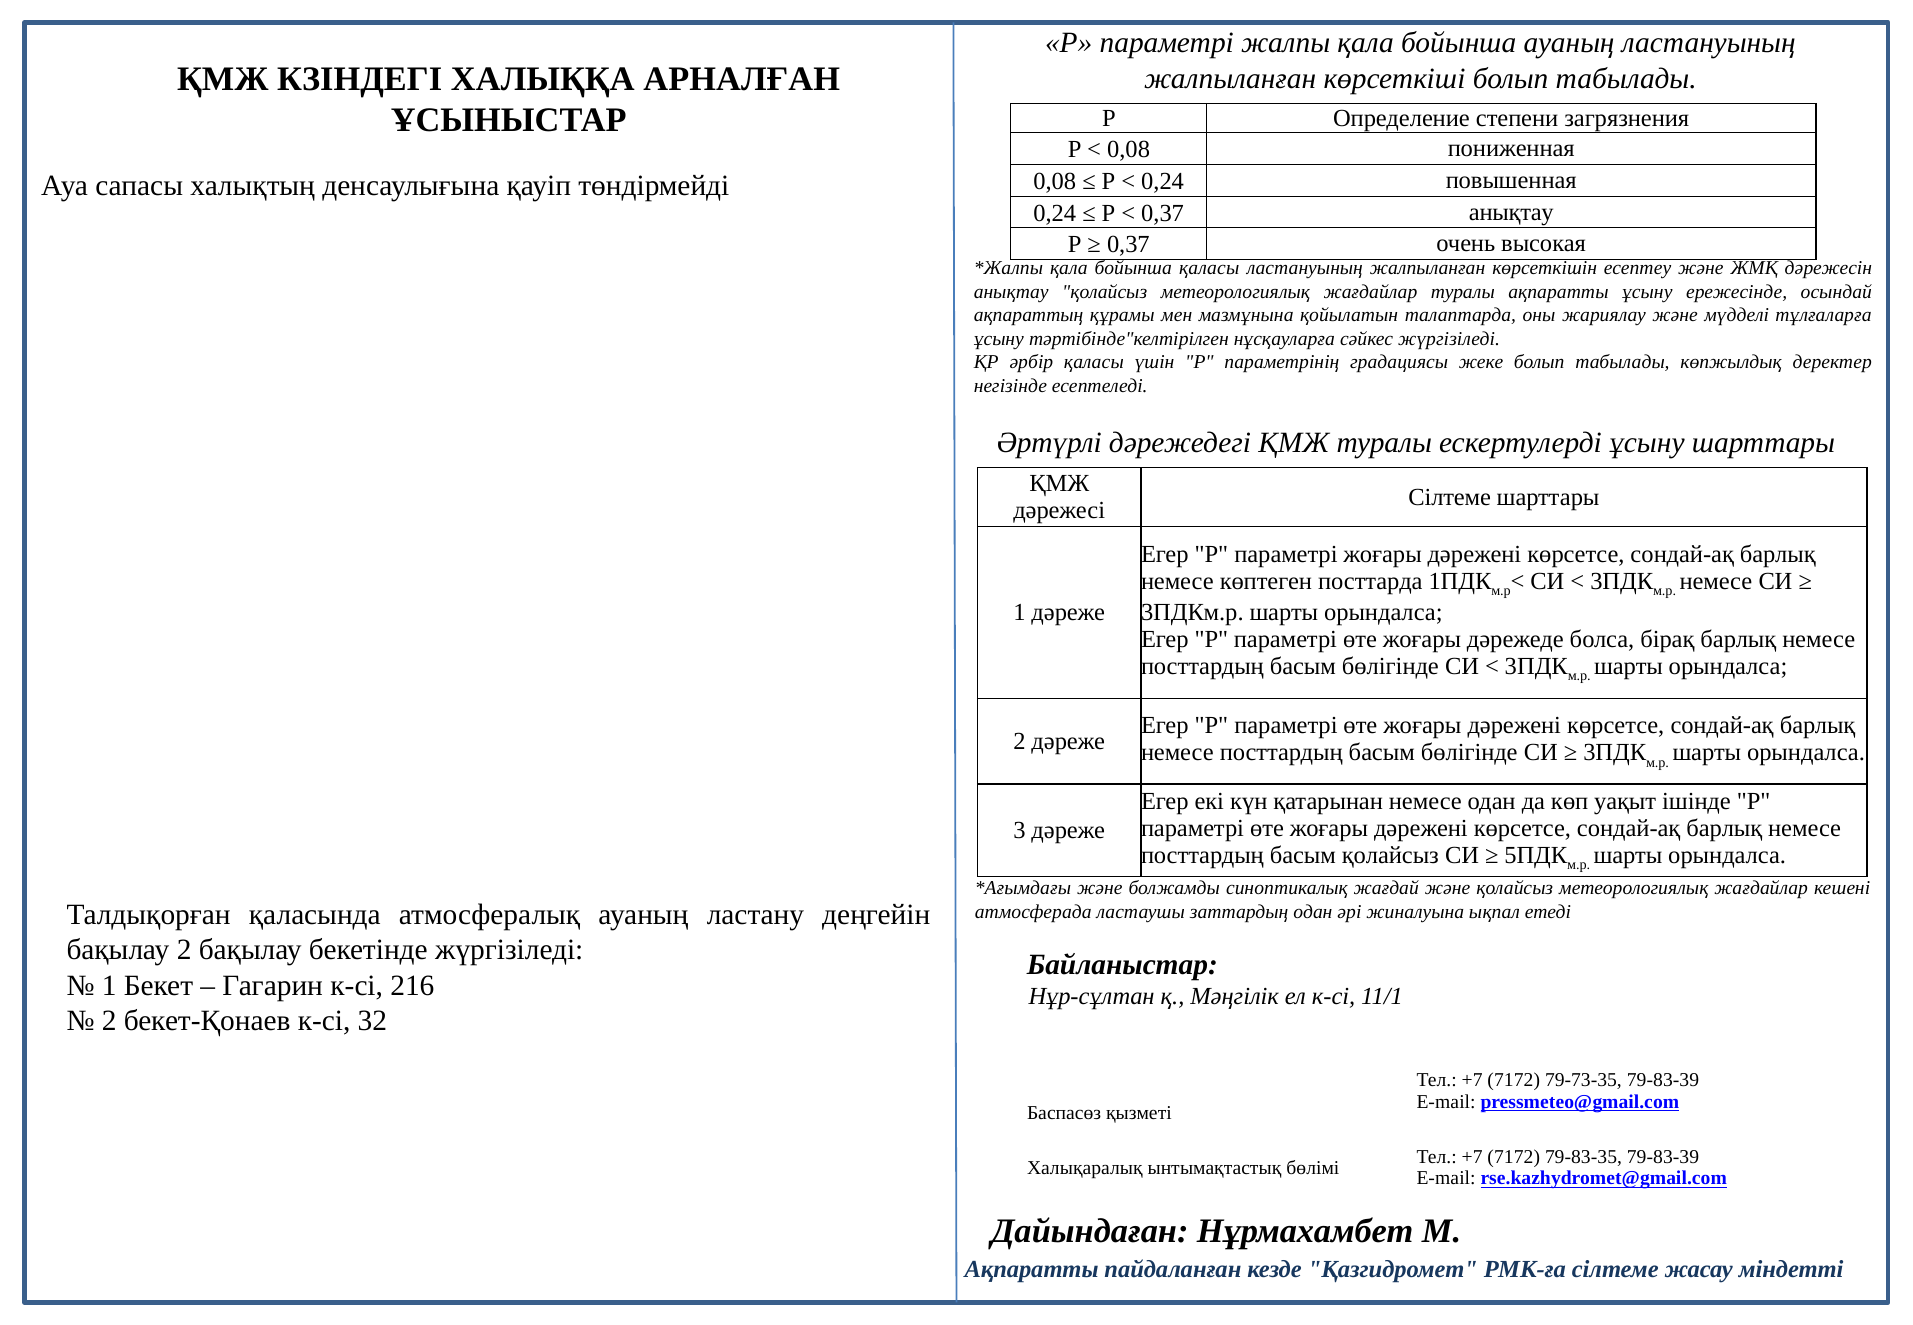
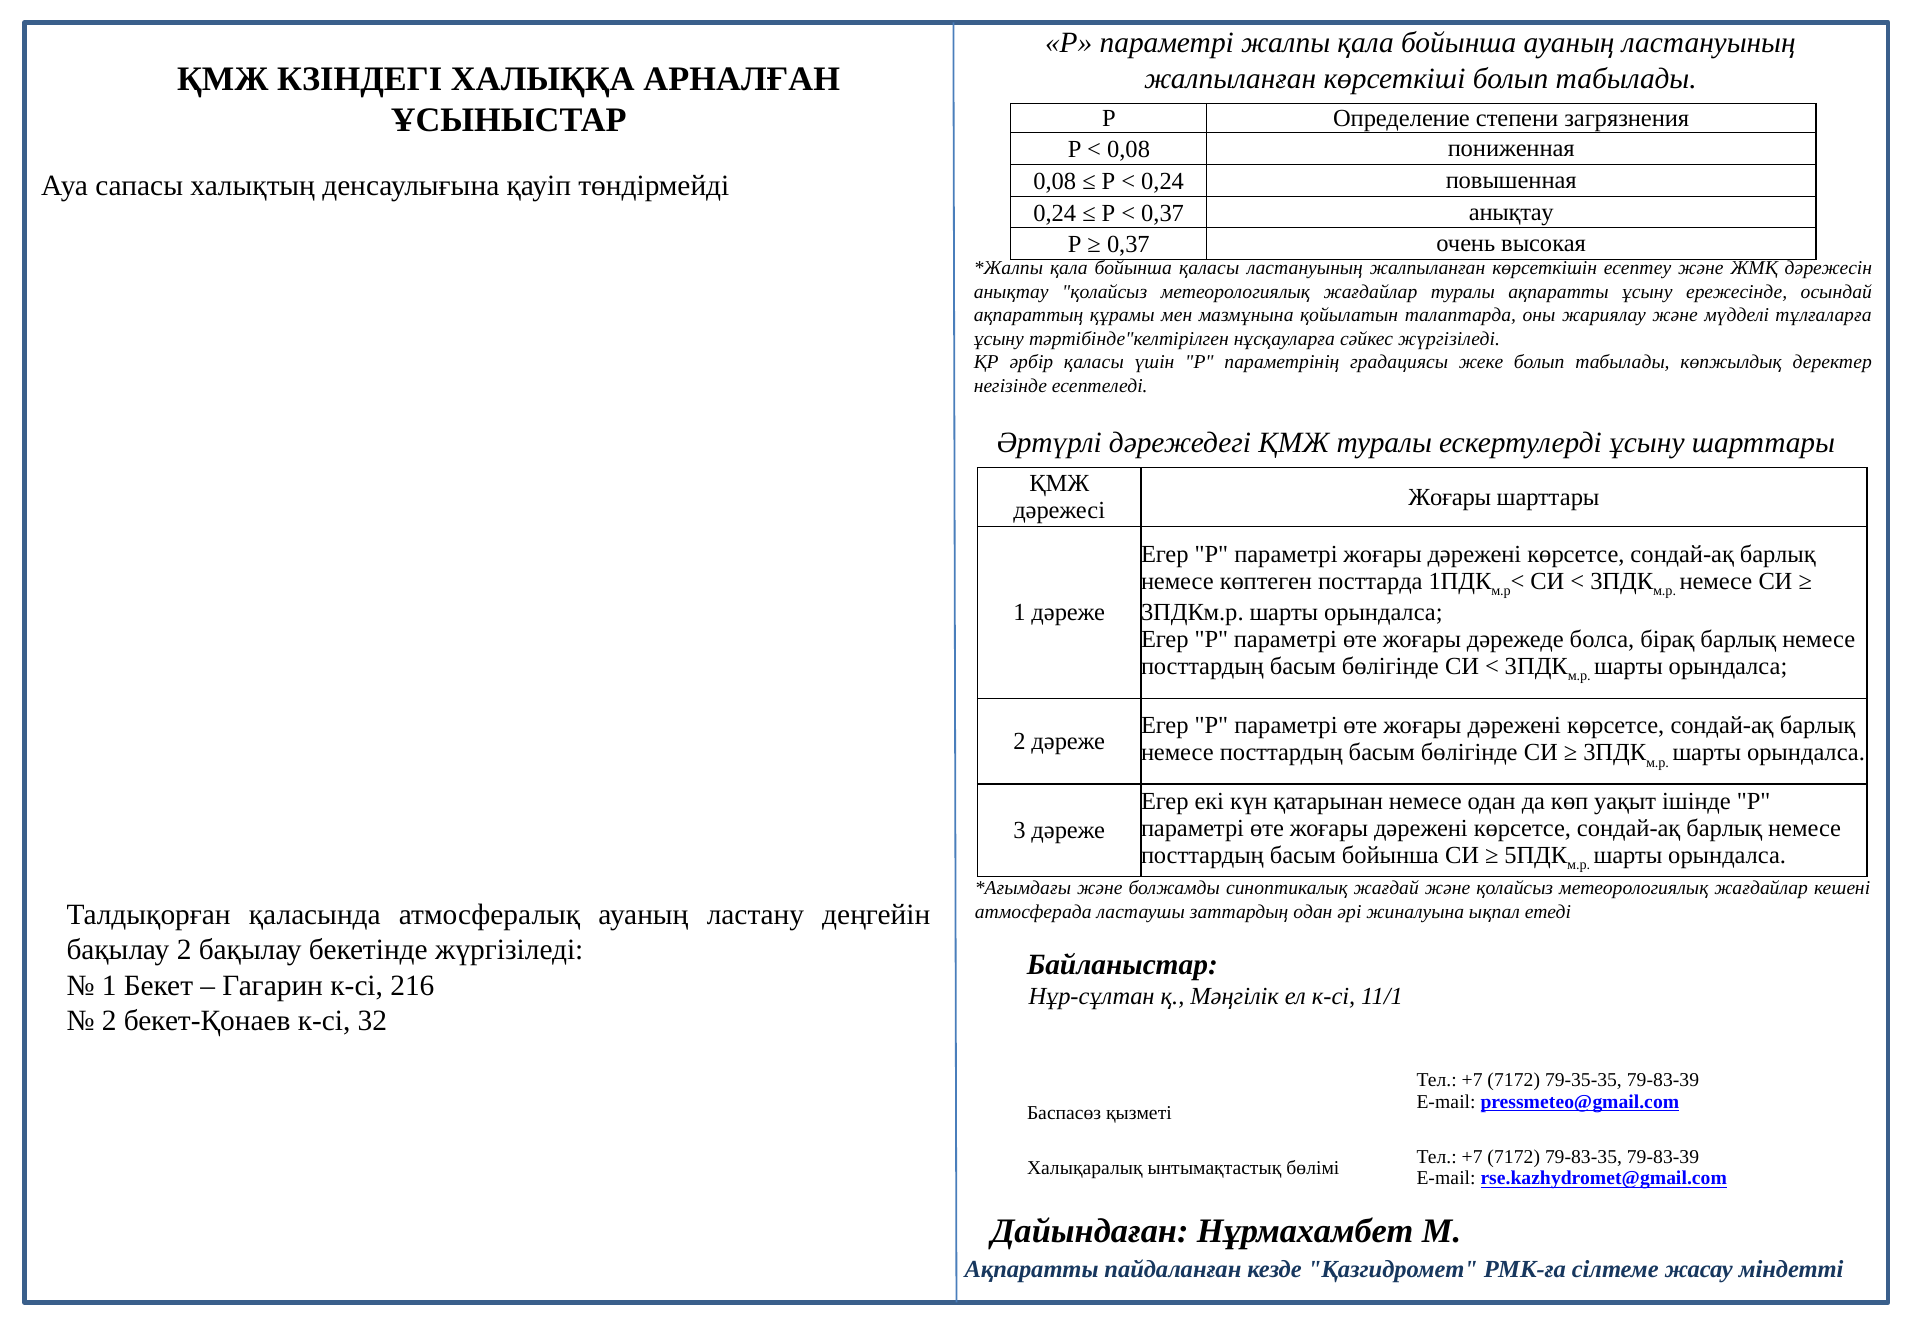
Сілтеме: Сілтеме -> Жоғары (1450, 497)
басым қолайсыз: қолайсыз -> бойынша (1390, 855)
79-73-35: 79-73-35 -> 79-35-35 (1583, 1080)
